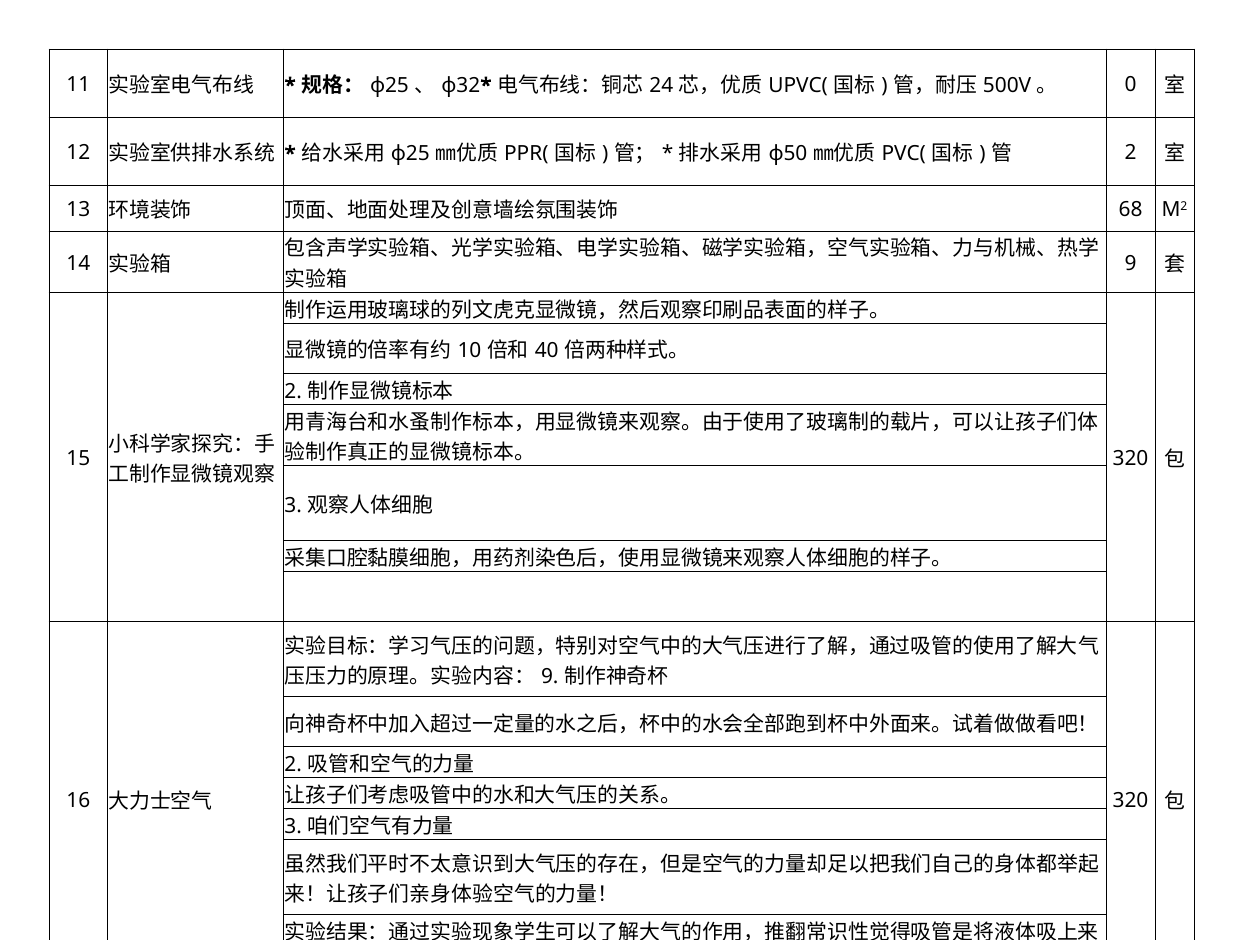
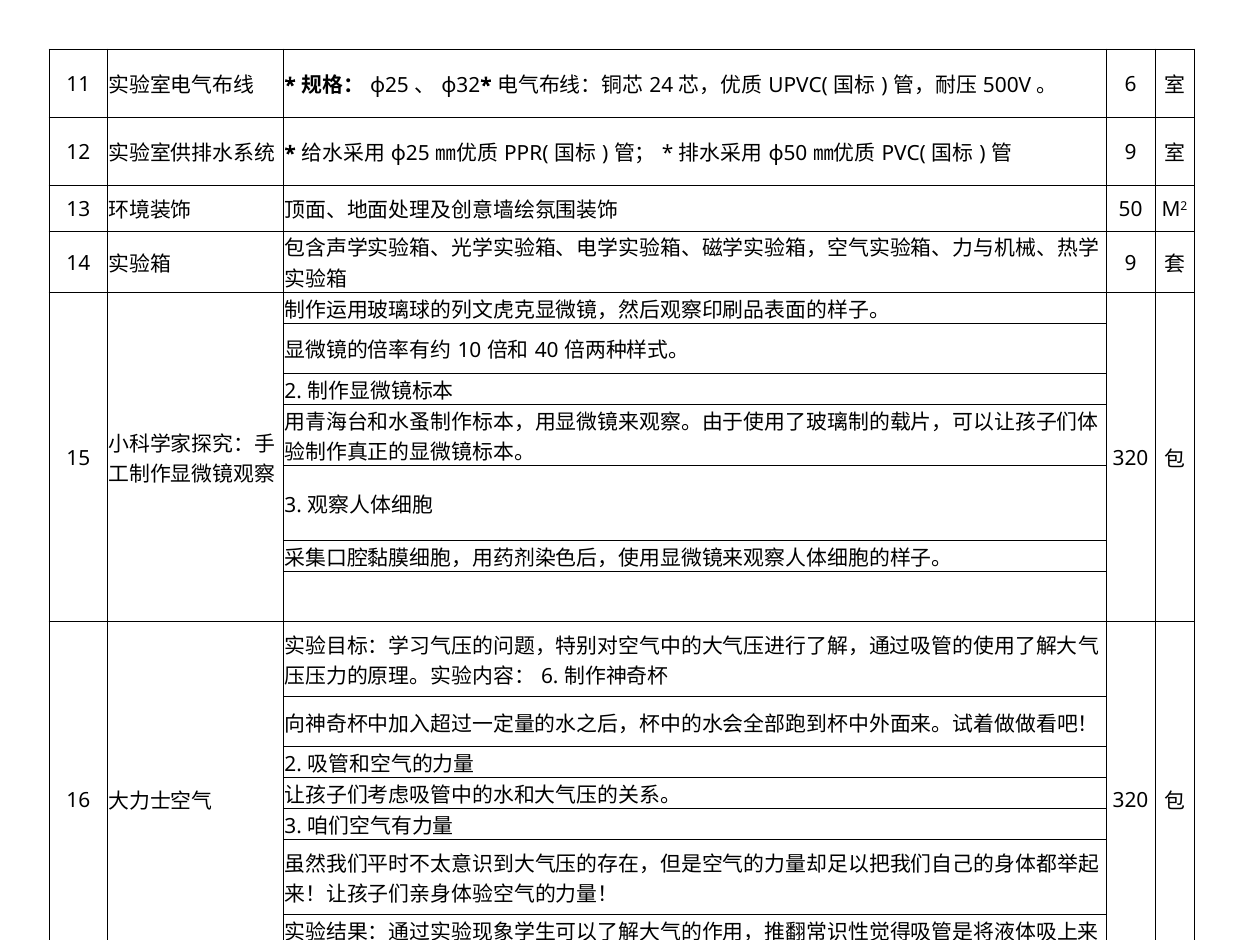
0: 0 -> 6 (1131, 85)
2: 2 -> 9 (1131, 153)
68: 68 -> 50 (1131, 210)
9: 9 -> 6 (550, 677)
